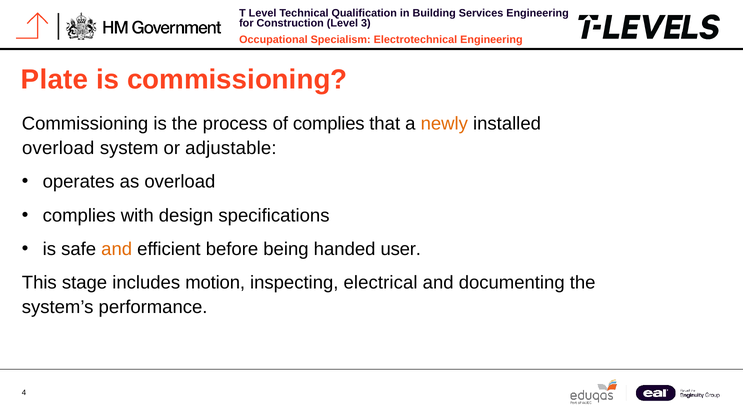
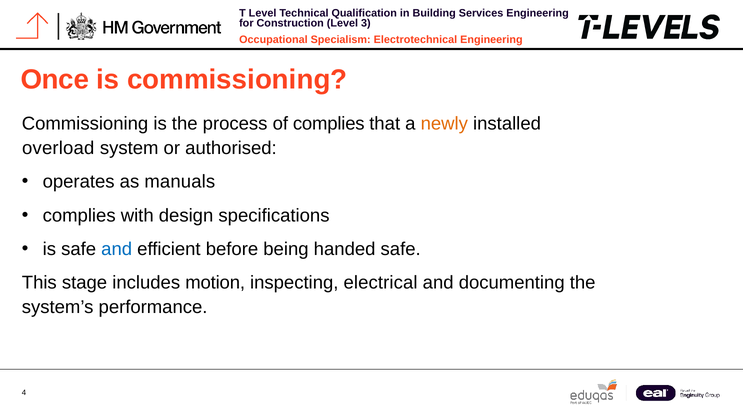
Plate: Plate -> Once (55, 80)
adjustable: adjustable -> authorised (231, 148)
as overload: overload -> manuals (180, 182)
and colour: orange -> blue (117, 249)
handed user: user -> safe (401, 249)
